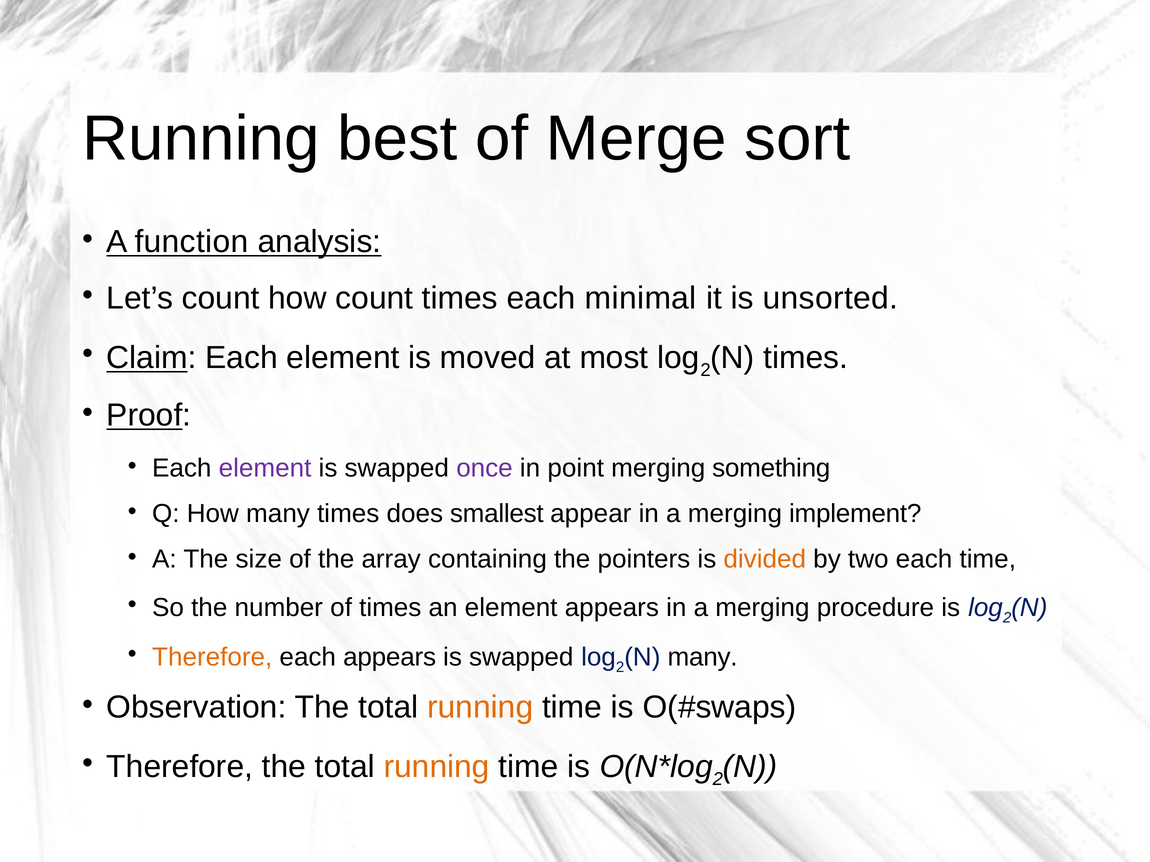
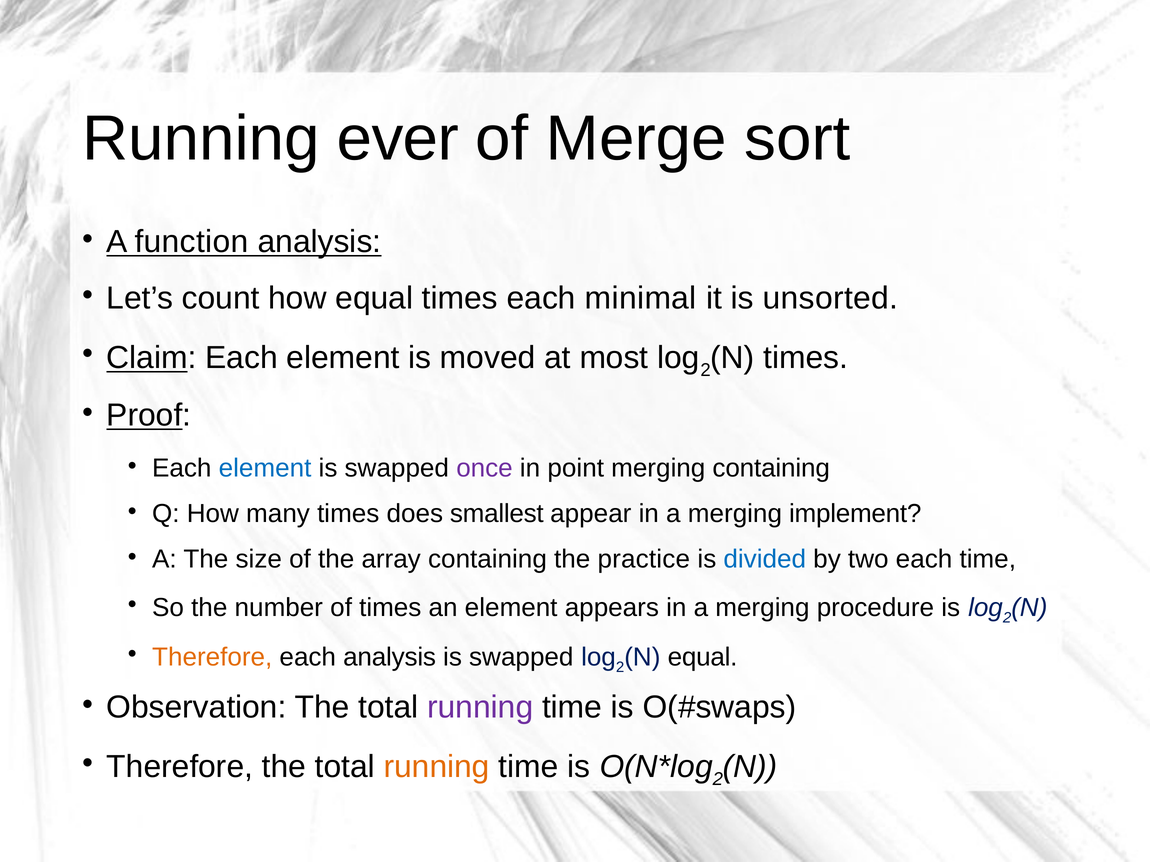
best: best -> ever (398, 139)
how count: count -> equal (374, 298)
element colour: purple -> blue (265, 468)
merging something: something -> containing (771, 468)
pointers: pointers -> practice (644, 560)
divided colour: orange -> blue (765, 560)
each appears: appears -> analysis (390, 658)
many: many -> equal (703, 658)
running colour: orange -> purple (480, 708)
